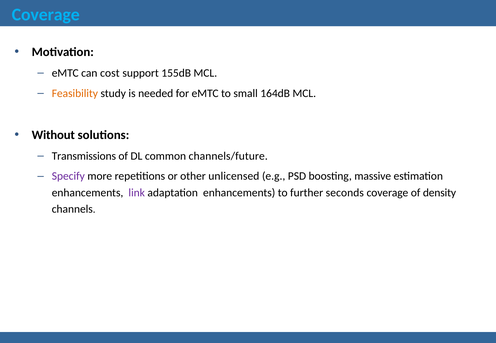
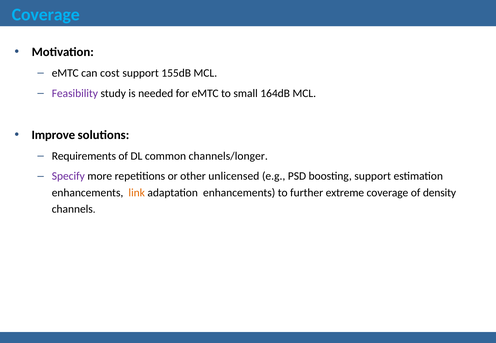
Feasibility colour: orange -> purple (75, 93)
Without: Without -> Improve (53, 135)
Transmissions: Transmissions -> Requirements (84, 156)
channels/future: channels/future -> channels/longer (228, 156)
boosting massive: massive -> support (373, 176)
link colour: purple -> orange (137, 193)
seconds: seconds -> extreme (345, 193)
